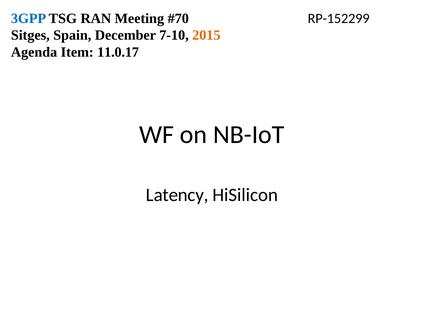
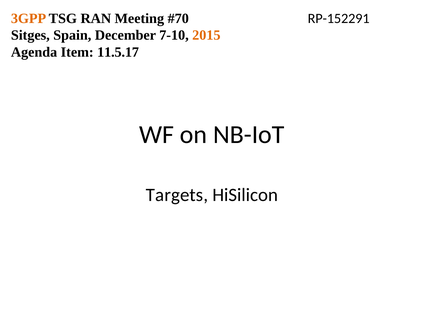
3GPP colour: blue -> orange (29, 18)
RP-152299: RP-152299 -> RP-152291 (339, 18)
11.0.17: 11.0.17 -> 11.5.17 (118, 52)
Latency: Latency -> Targets (177, 195)
